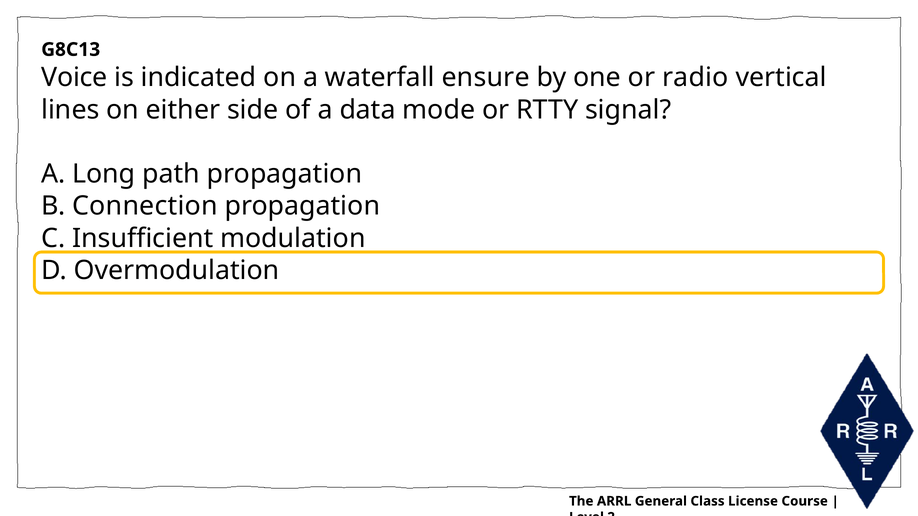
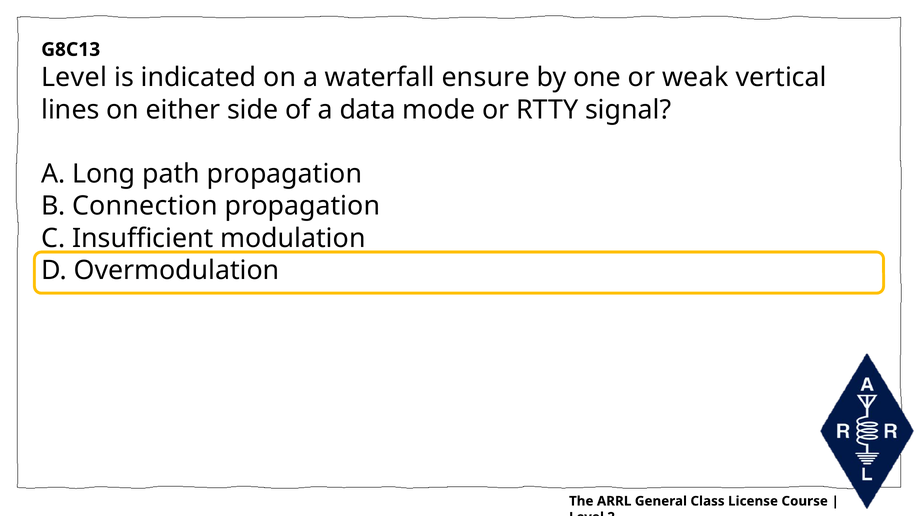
Voice: Voice -> Level (74, 78)
radio: radio -> weak (695, 78)
